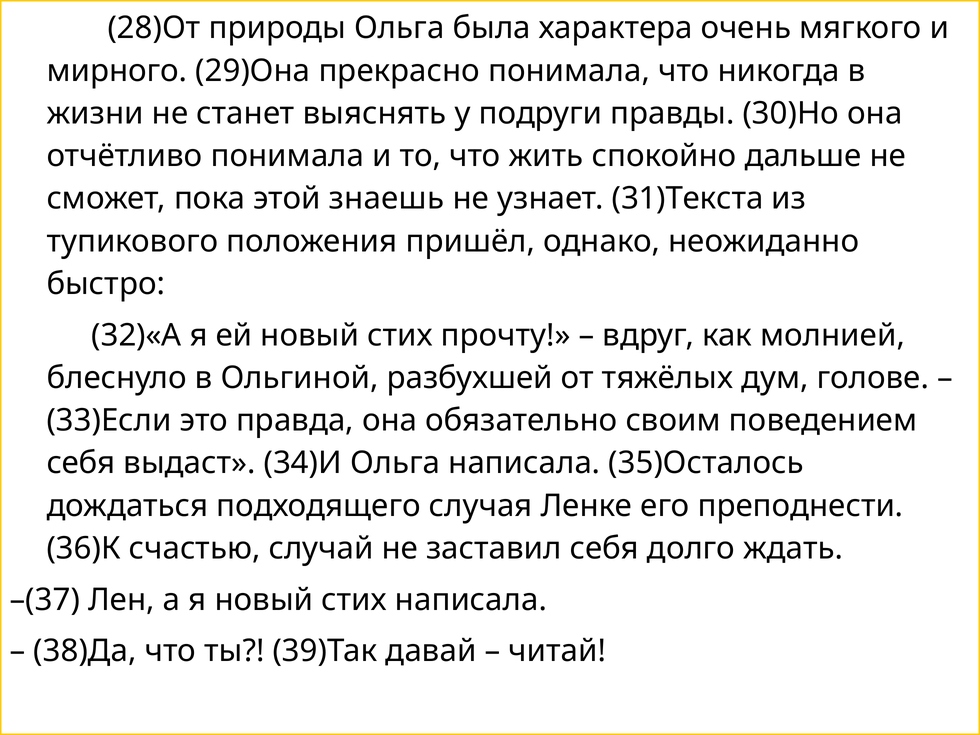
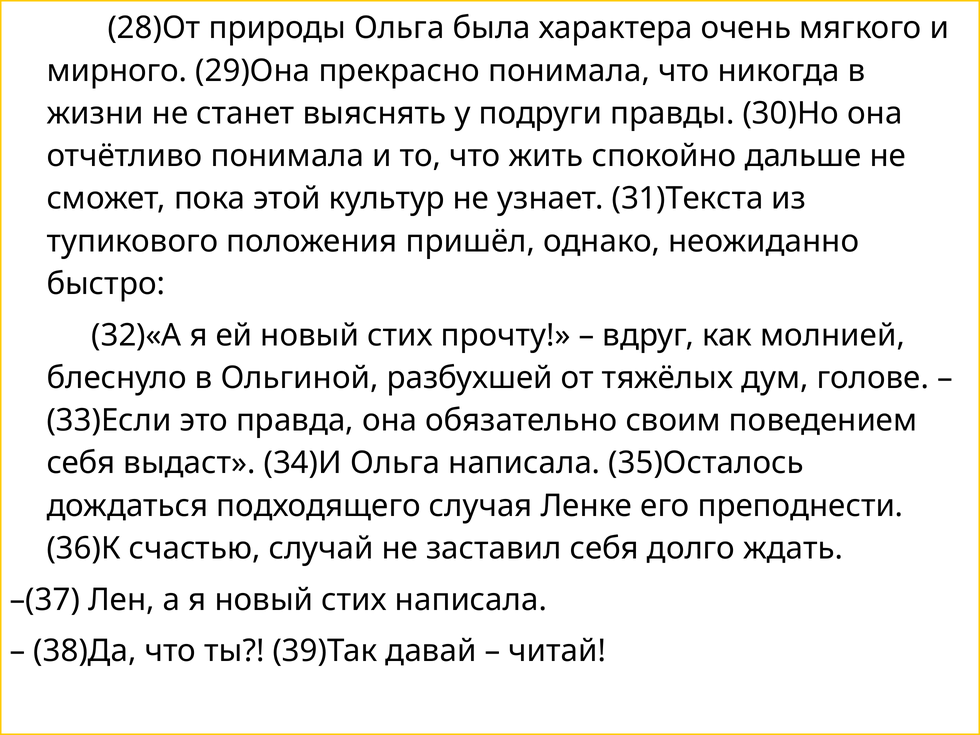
знаешь: знаешь -> культур (387, 199)
